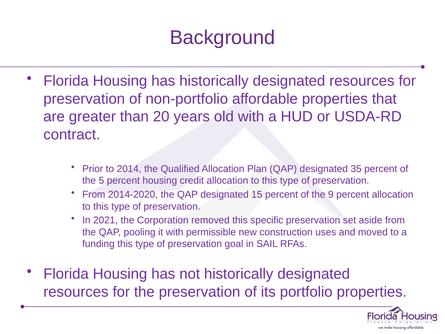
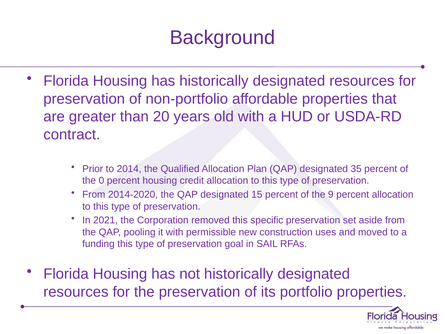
5: 5 -> 0 (101, 181)
